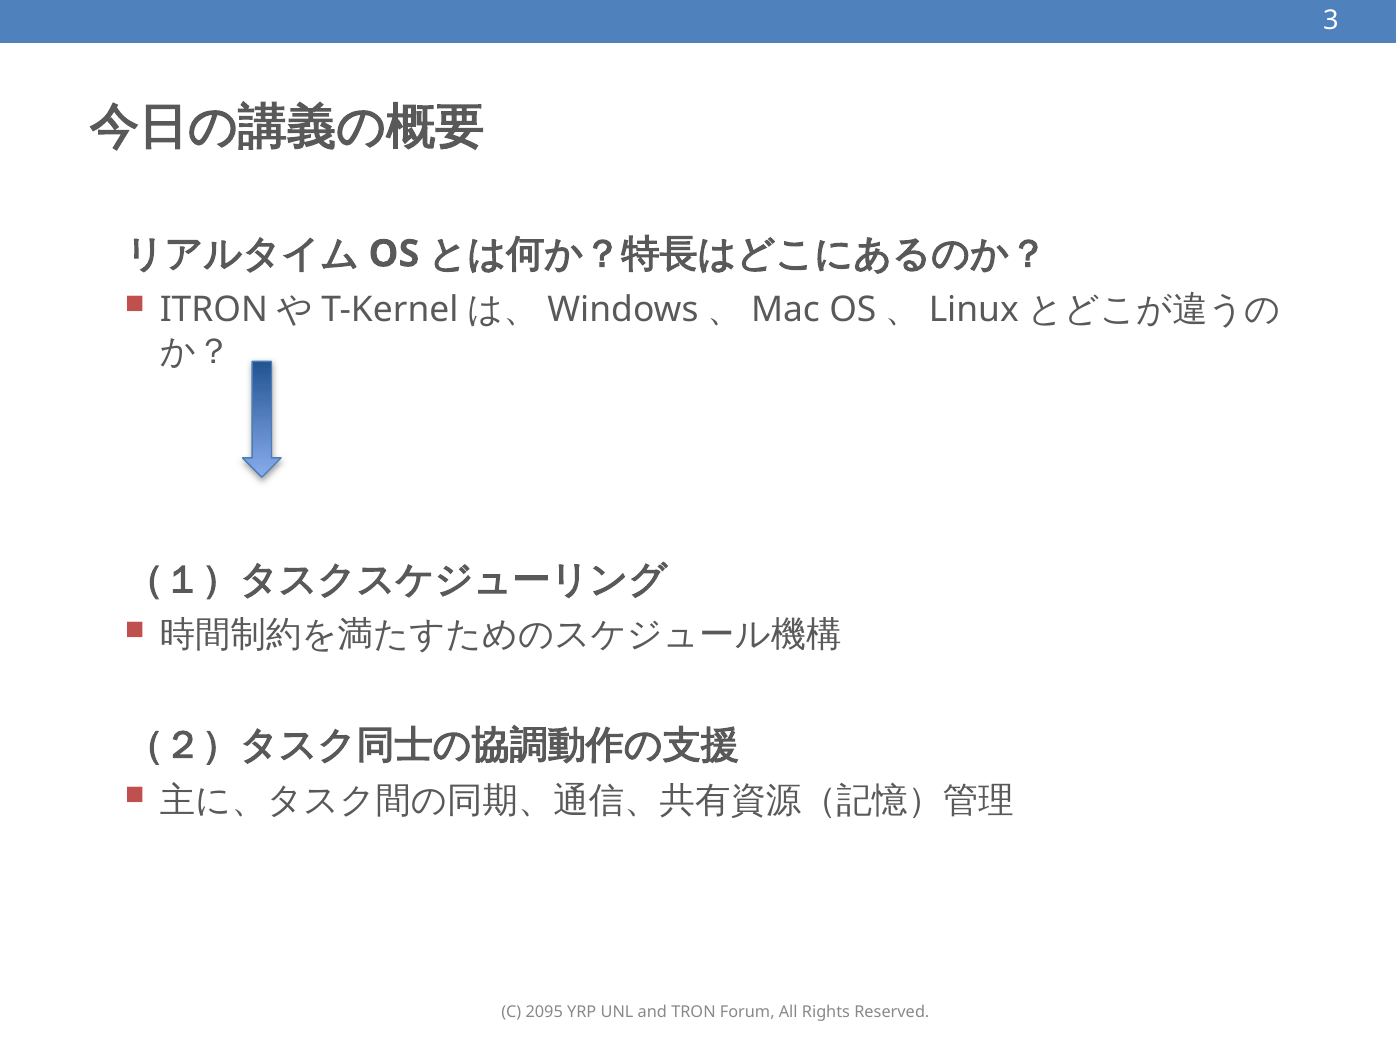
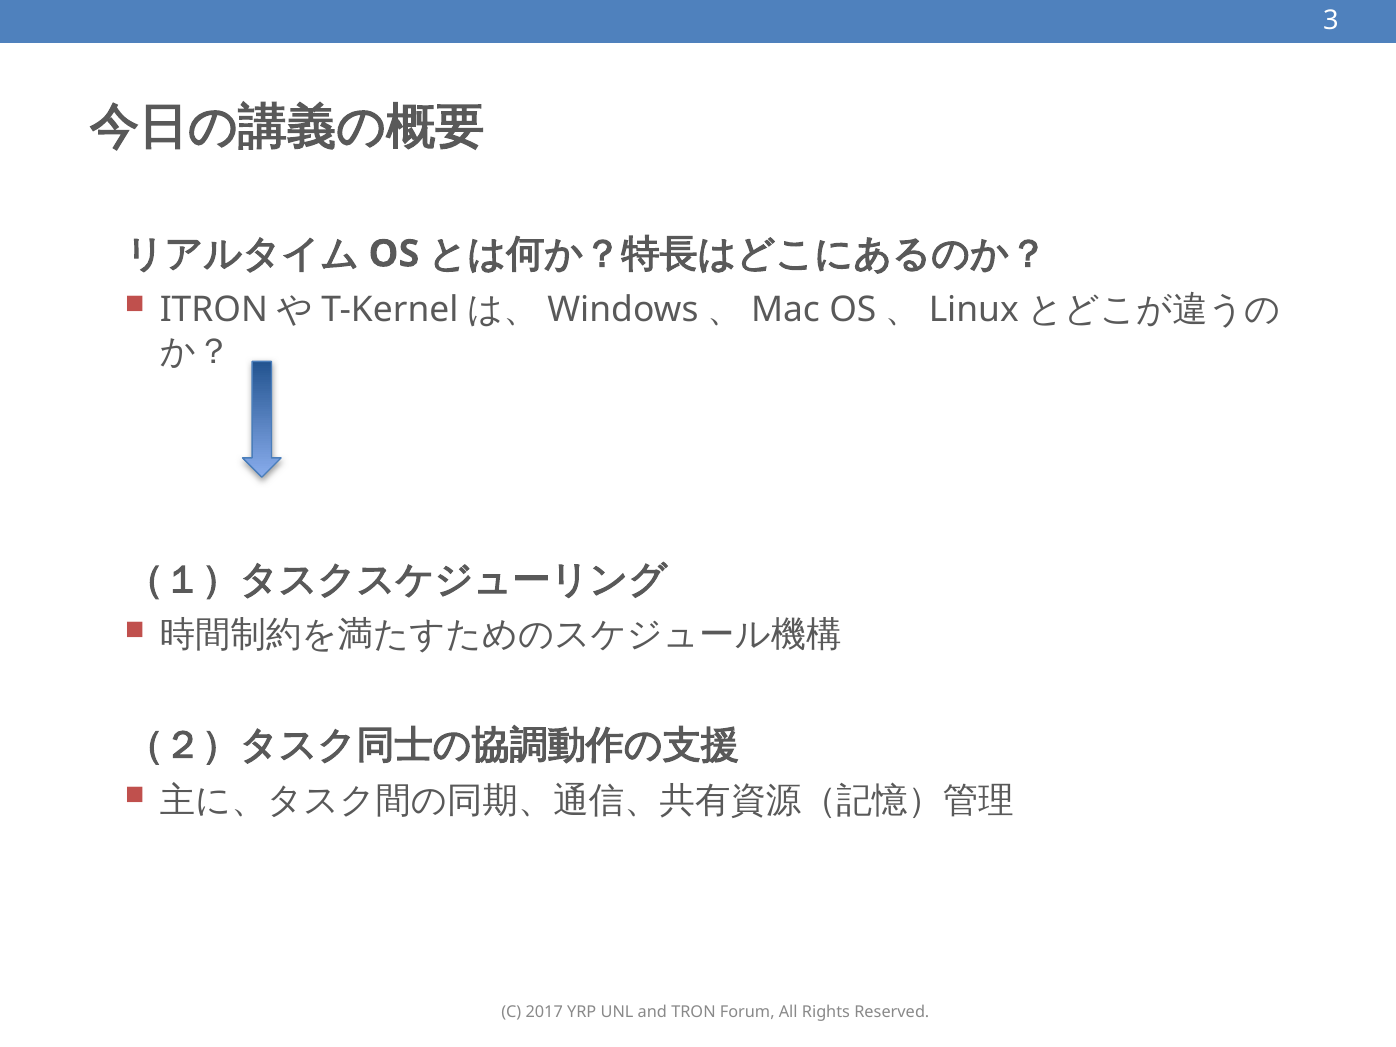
2095: 2095 -> 2017 (544, 1012)
